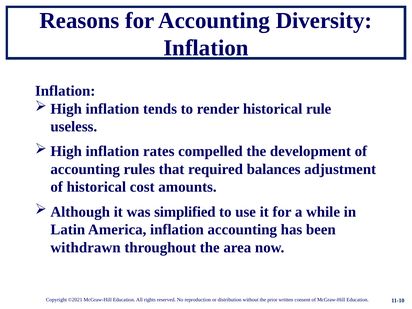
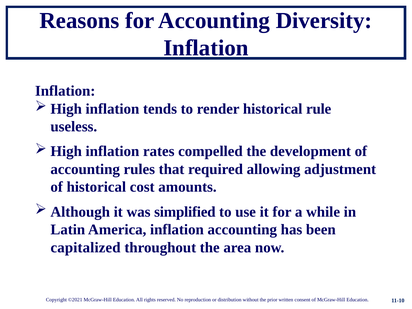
balances: balances -> allowing (274, 169)
withdrawn: withdrawn -> capitalized (86, 247)
